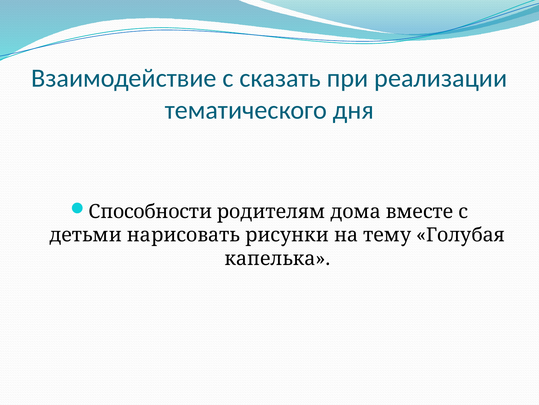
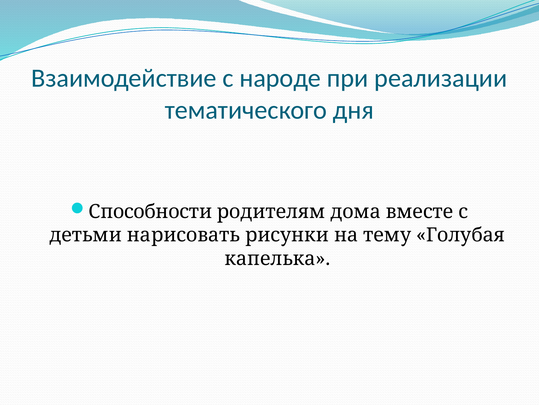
сказать: сказать -> народе (280, 78)
